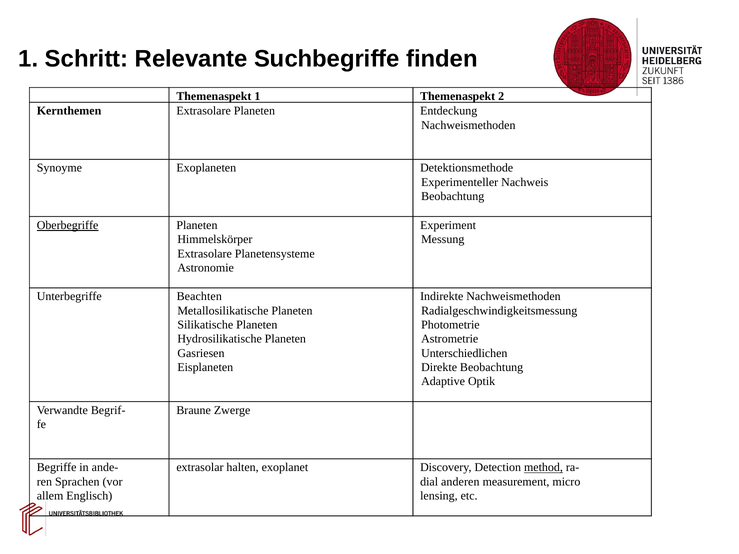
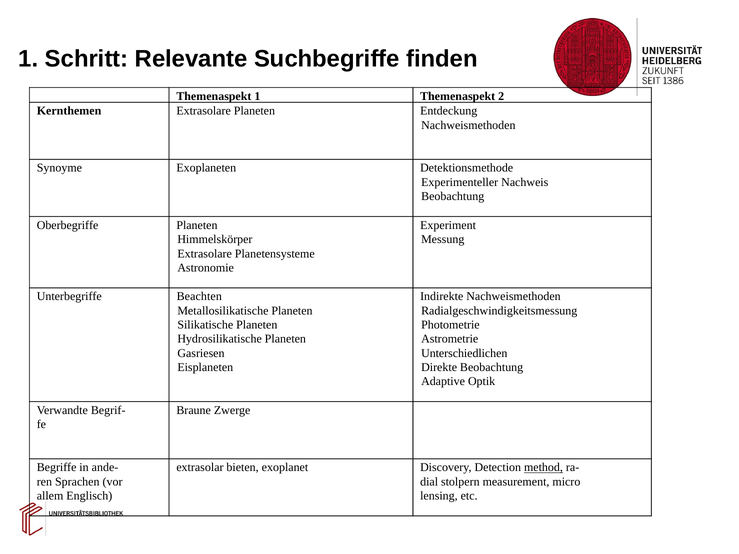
Oberbegriffe underline: present -> none (68, 225)
halten: halten -> bieten (243, 468)
anderen: anderen -> stolpern (460, 482)
